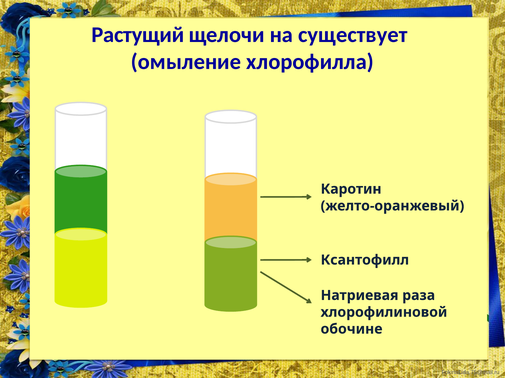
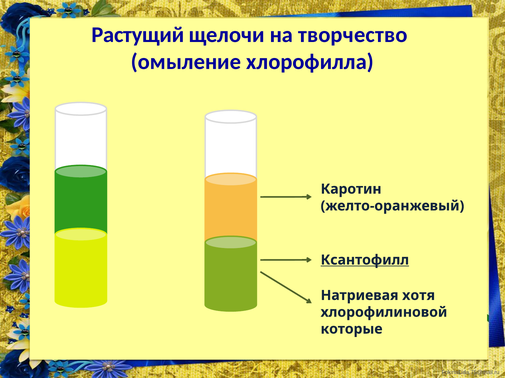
существует: существует -> творчество (353, 35)
Ксантофилл underline: none -> present (365, 260)
раза: раза -> хотя (419, 296)
обочине: обочине -> которые (352, 330)
